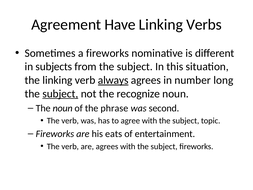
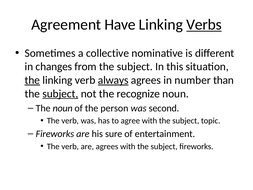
Verbs underline: none -> present (204, 24)
a fireworks: fireworks -> collective (108, 53)
subjects: subjects -> changes (54, 67)
the underline: none -> present (32, 80)
long: long -> than (224, 80)
phrase: phrase -> person (114, 108)
eats: eats -> sure (114, 134)
